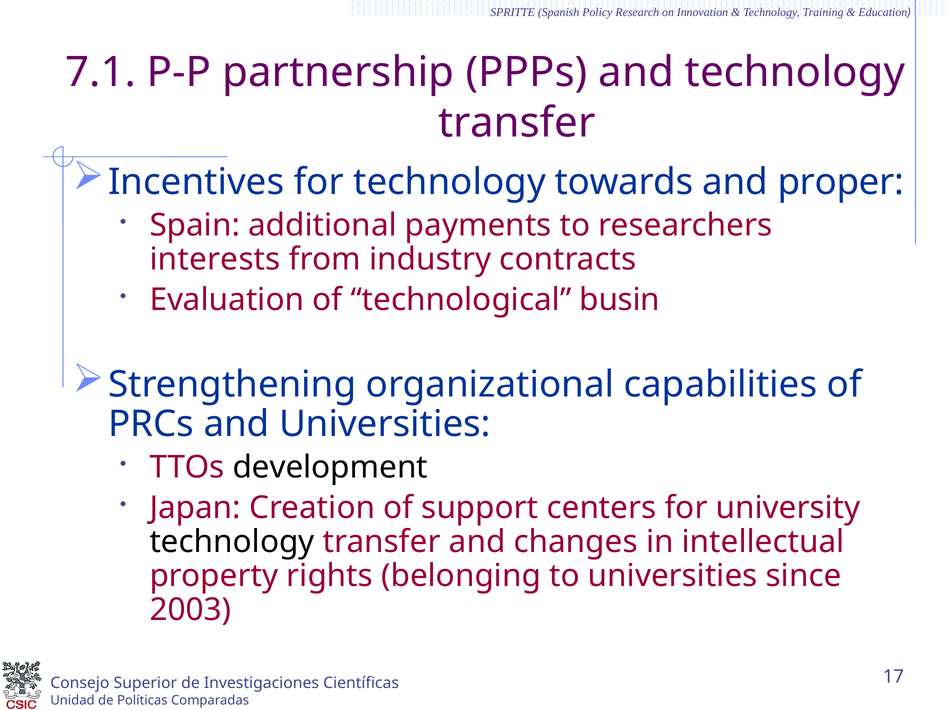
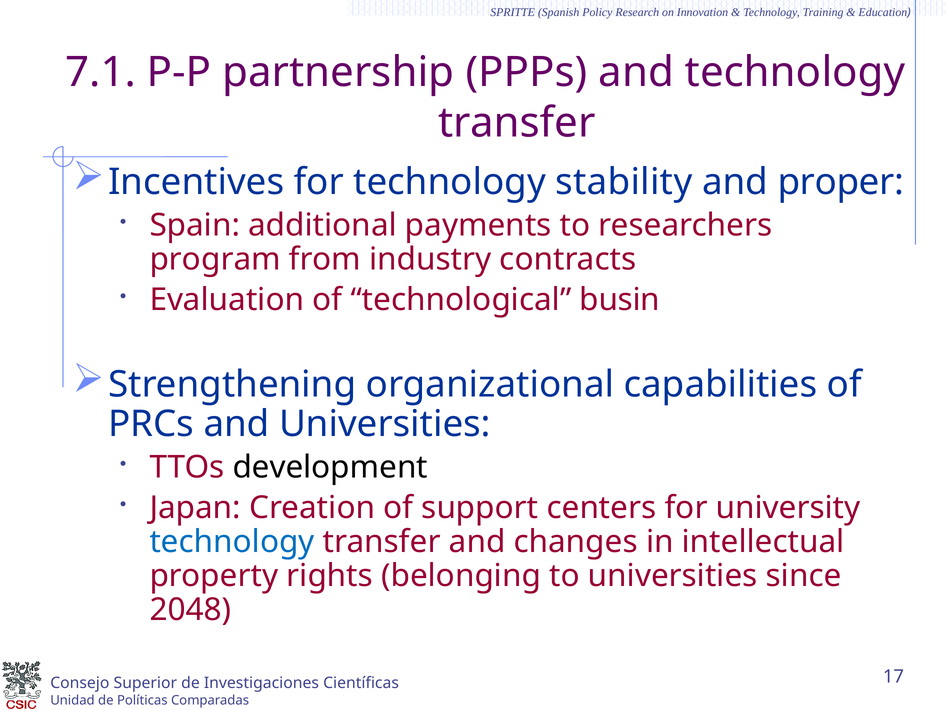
towards: towards -> stability (624, 182)
interests: interests -> program (215, 260)
technology colour: black -> blue (232, 542)
2003: 2003 -> 2048 (190, 610)
